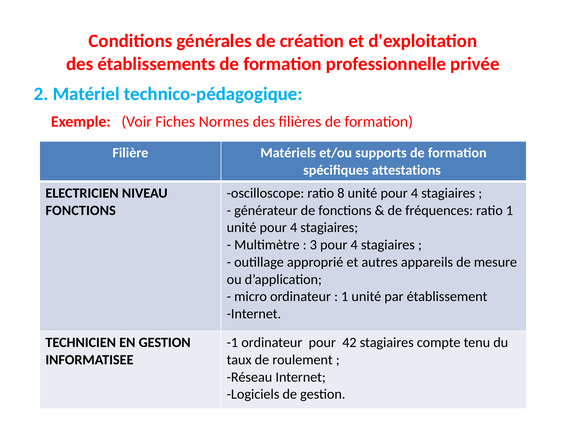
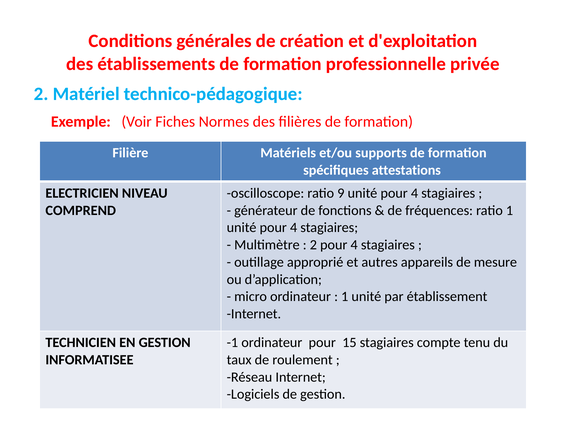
8: 8 -> 9 (341, 193)
FONCTIONS: FONCTIONS -> COMPREND (81, 211)
3: 3 -> 2 (313, 245)
42: 42 -> 15 (349, 343)
